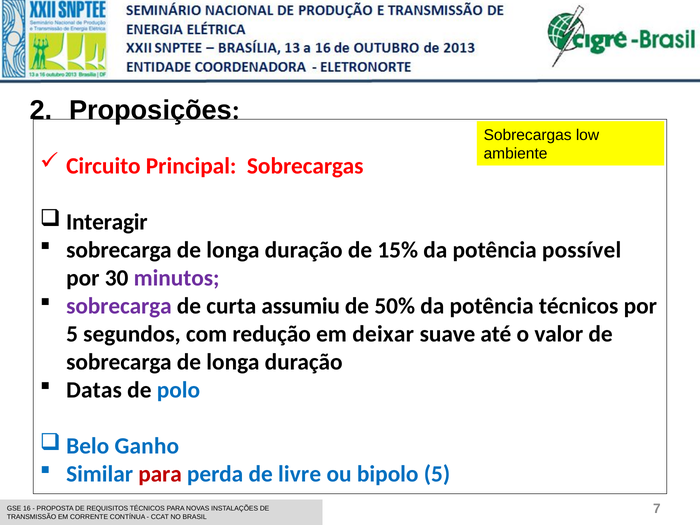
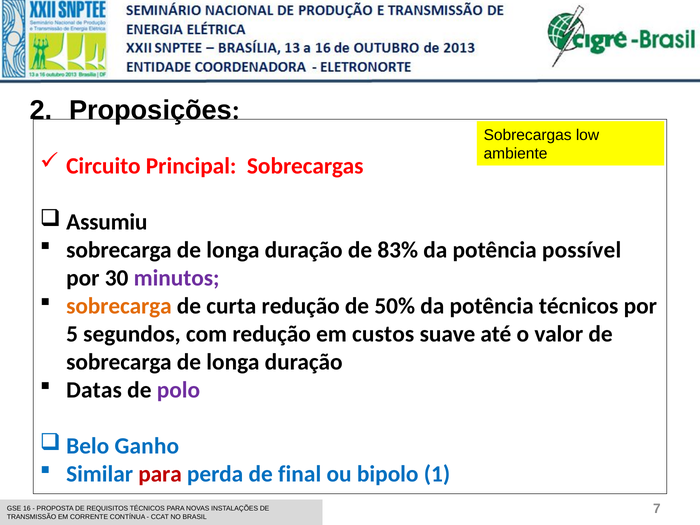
Interagir: Interagir -> Assumiu (107, 222)
15%: 15% -> 83% (398, 250)
sobrecarga colour: purple -> orange (119, 306)
curta assumiu: assumiu -> redução (301, 306)
deixar: deixar -> custos (383, 334)
polo colour: blue -> purple (178, 390)
livre: livre -> final (300, 474)
bipolo 5: 5 -> 1 (437, 474)
